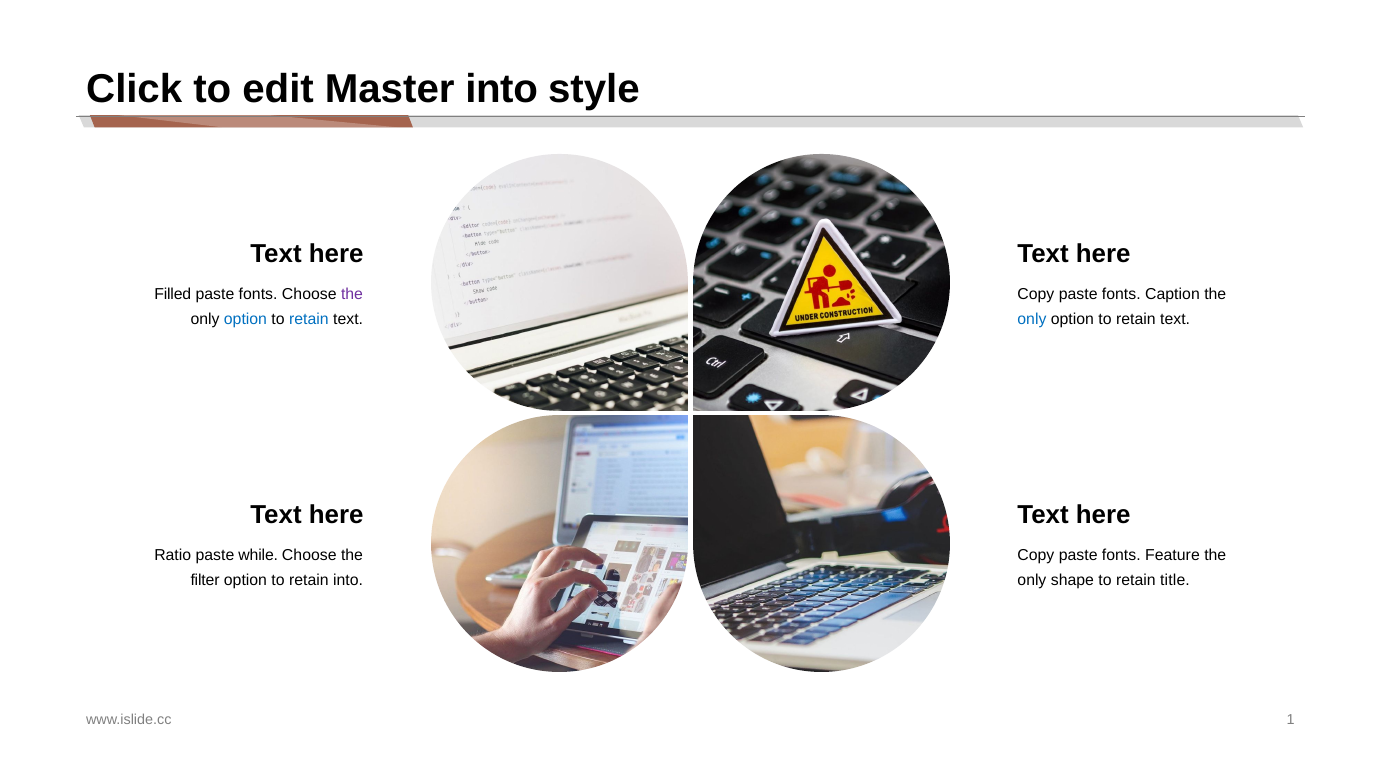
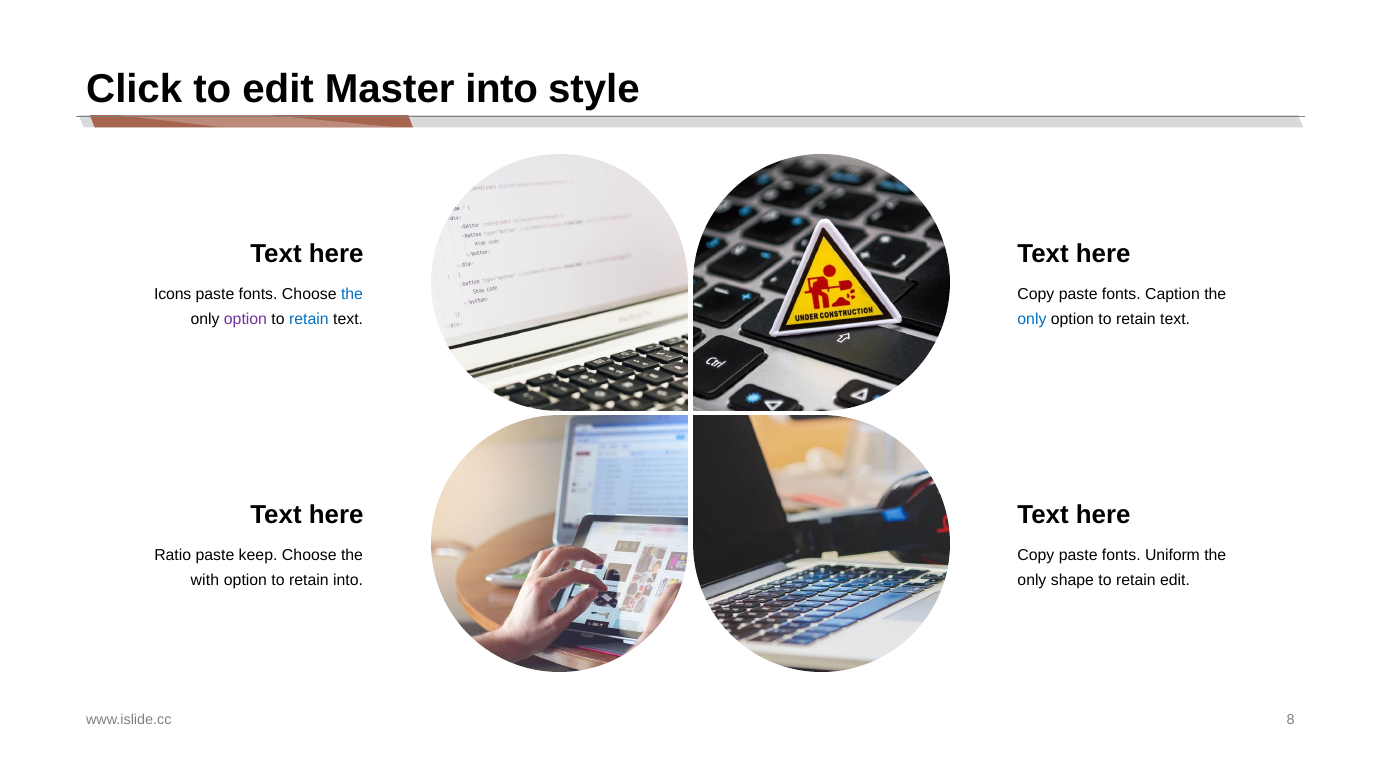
Filled: Filled -> Icons (173, 294)
the colour: purple -> blue (352, 294)
option colour: blue -> purple (245, 319)
while: while -> keep (258, 555)
Feature: Feature -> Uniform (1173, 555)
filter: filter -> with (205, 580)
retain title: title -> edit (1175, 580)
1: 1 -> 8 (1291, 720)
